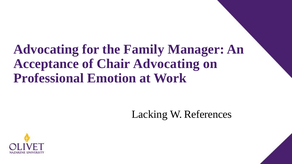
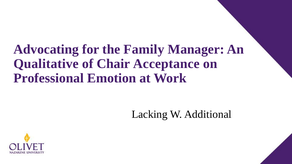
Acceptance: Acceptance -> Qualitative (46, 64)
Chair Advocating: Advocating -> Acceptance (166, 64)
References: References -> Additional (208, 114)
